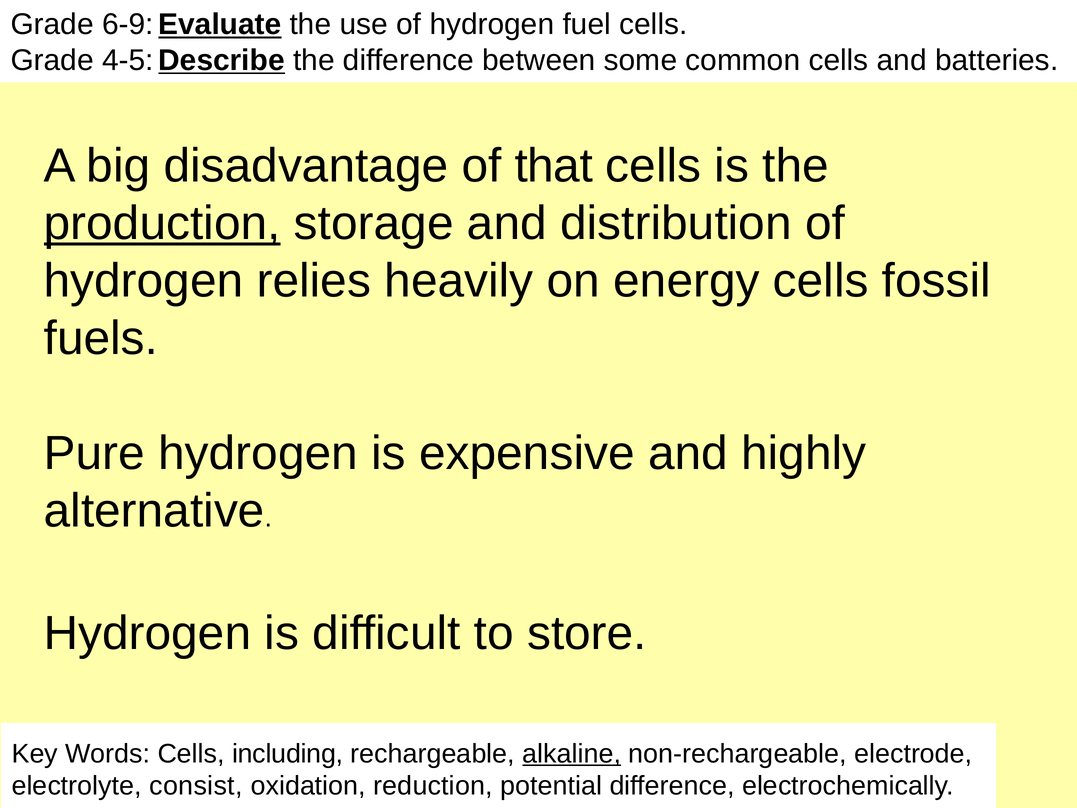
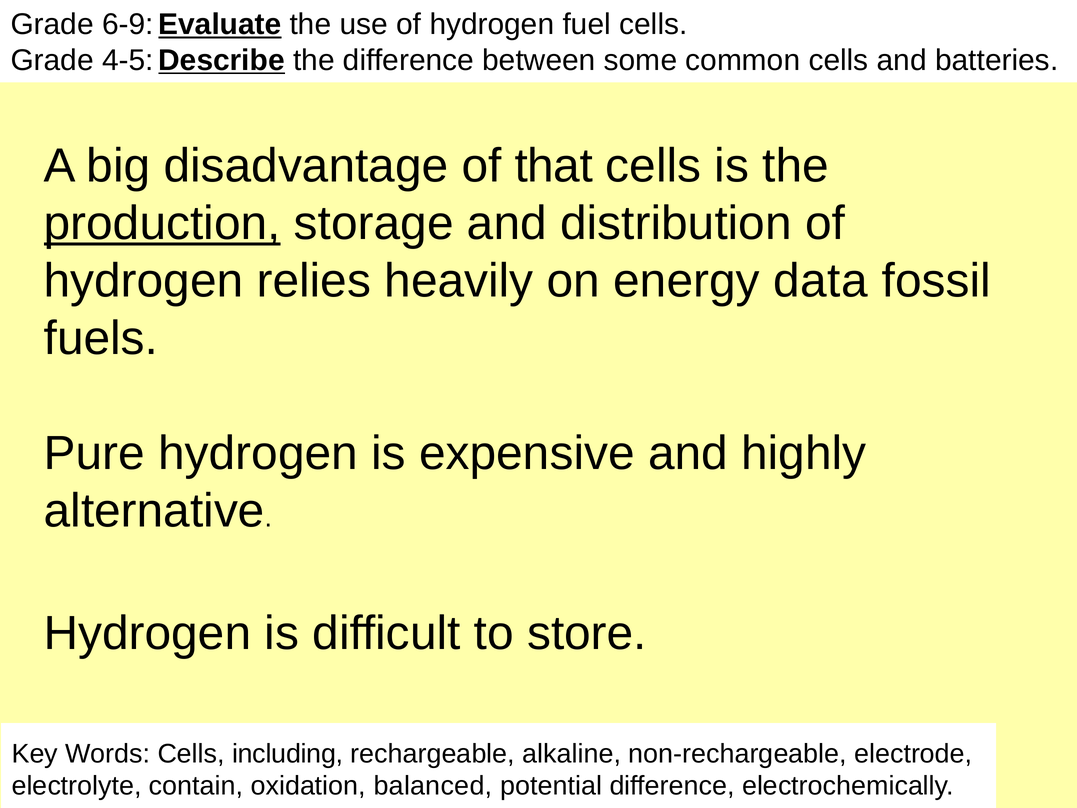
energy cells: cells -> data (821, 281)
alkaline underline: present -> none (572, 754)
consist: consist -> contain (196, 786)
reduction: reduction -> balanced (433, 786)
